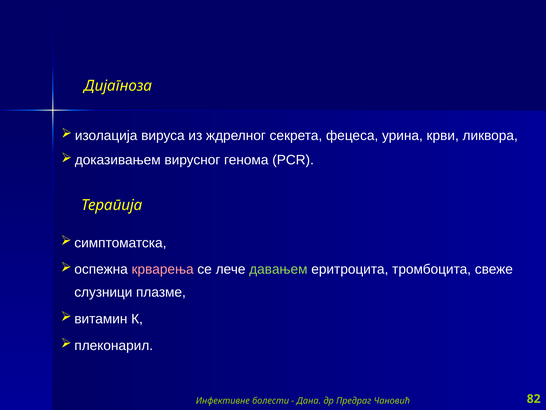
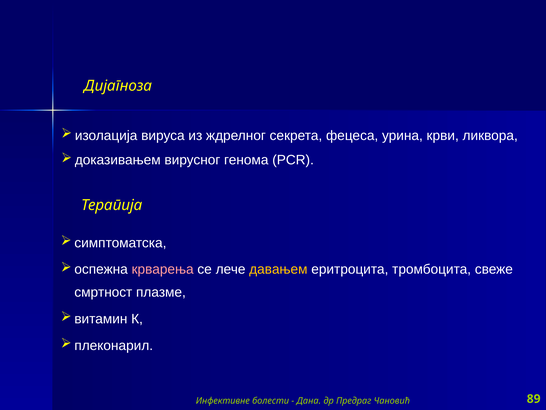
давањем colour: light green -> yellow (278, 269)
слузници: слузници -> смртност (103, 292)
82: 82 -> 89 (534, 398)
